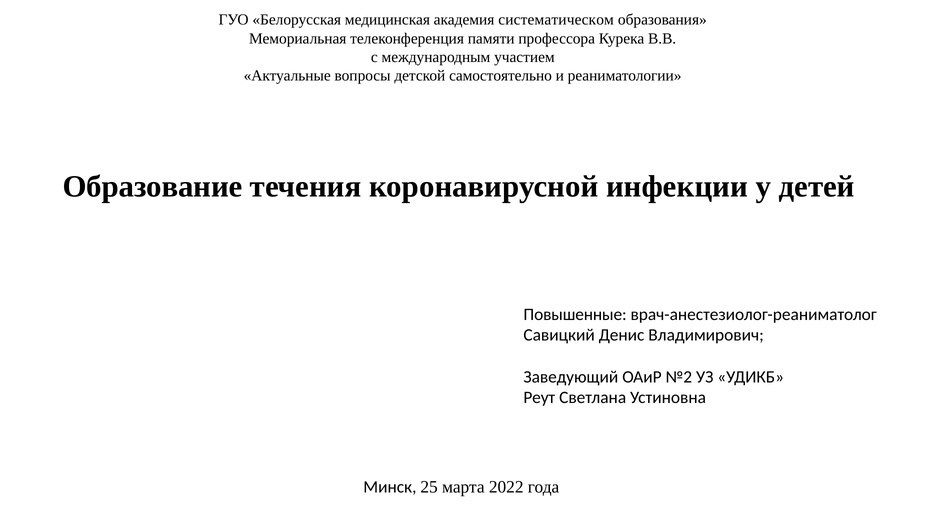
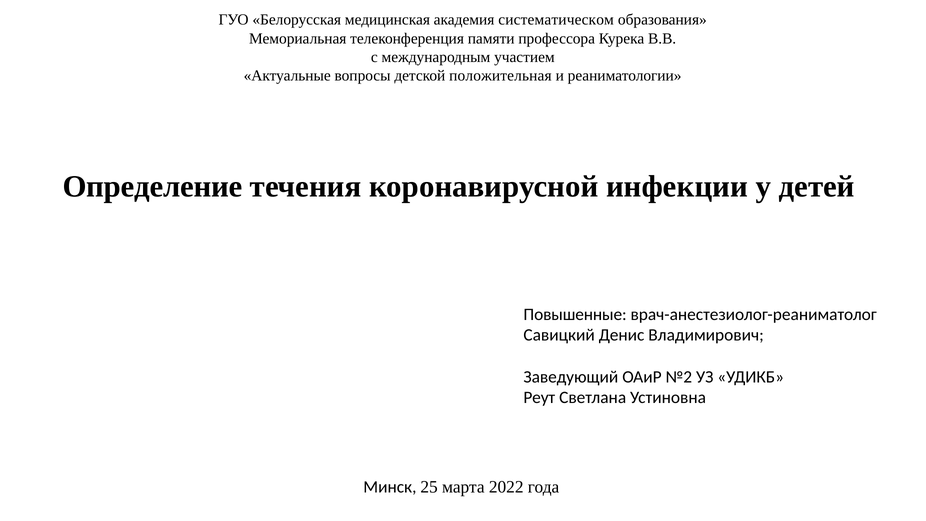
самостоятельно: самостоятельно -> положительная (500, 75)
Образование: Образование -> Определение (153, 186)
